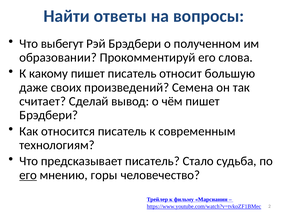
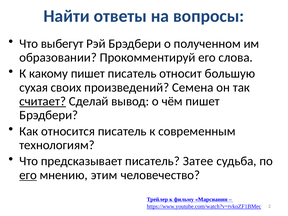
даже: даже -> сухая (34, 87)
считает underline: none -> present (43, 101)
Стало: Стало -> Затее (198, 161)
горы: горы -> этим (104, 175)
